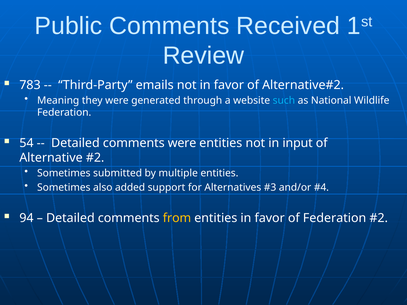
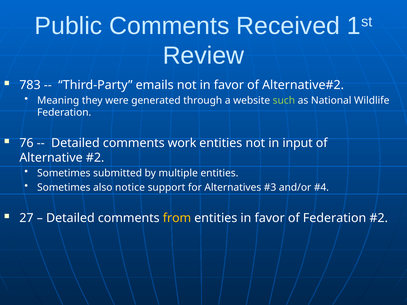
such colour: light blue -> light green (284, 100)
54: 54 -> 76 (26, 143)
comments were: were -> work (182, 143)
added: added -> notice (130, 188)
94: 94 -> 27 (26, 218)
